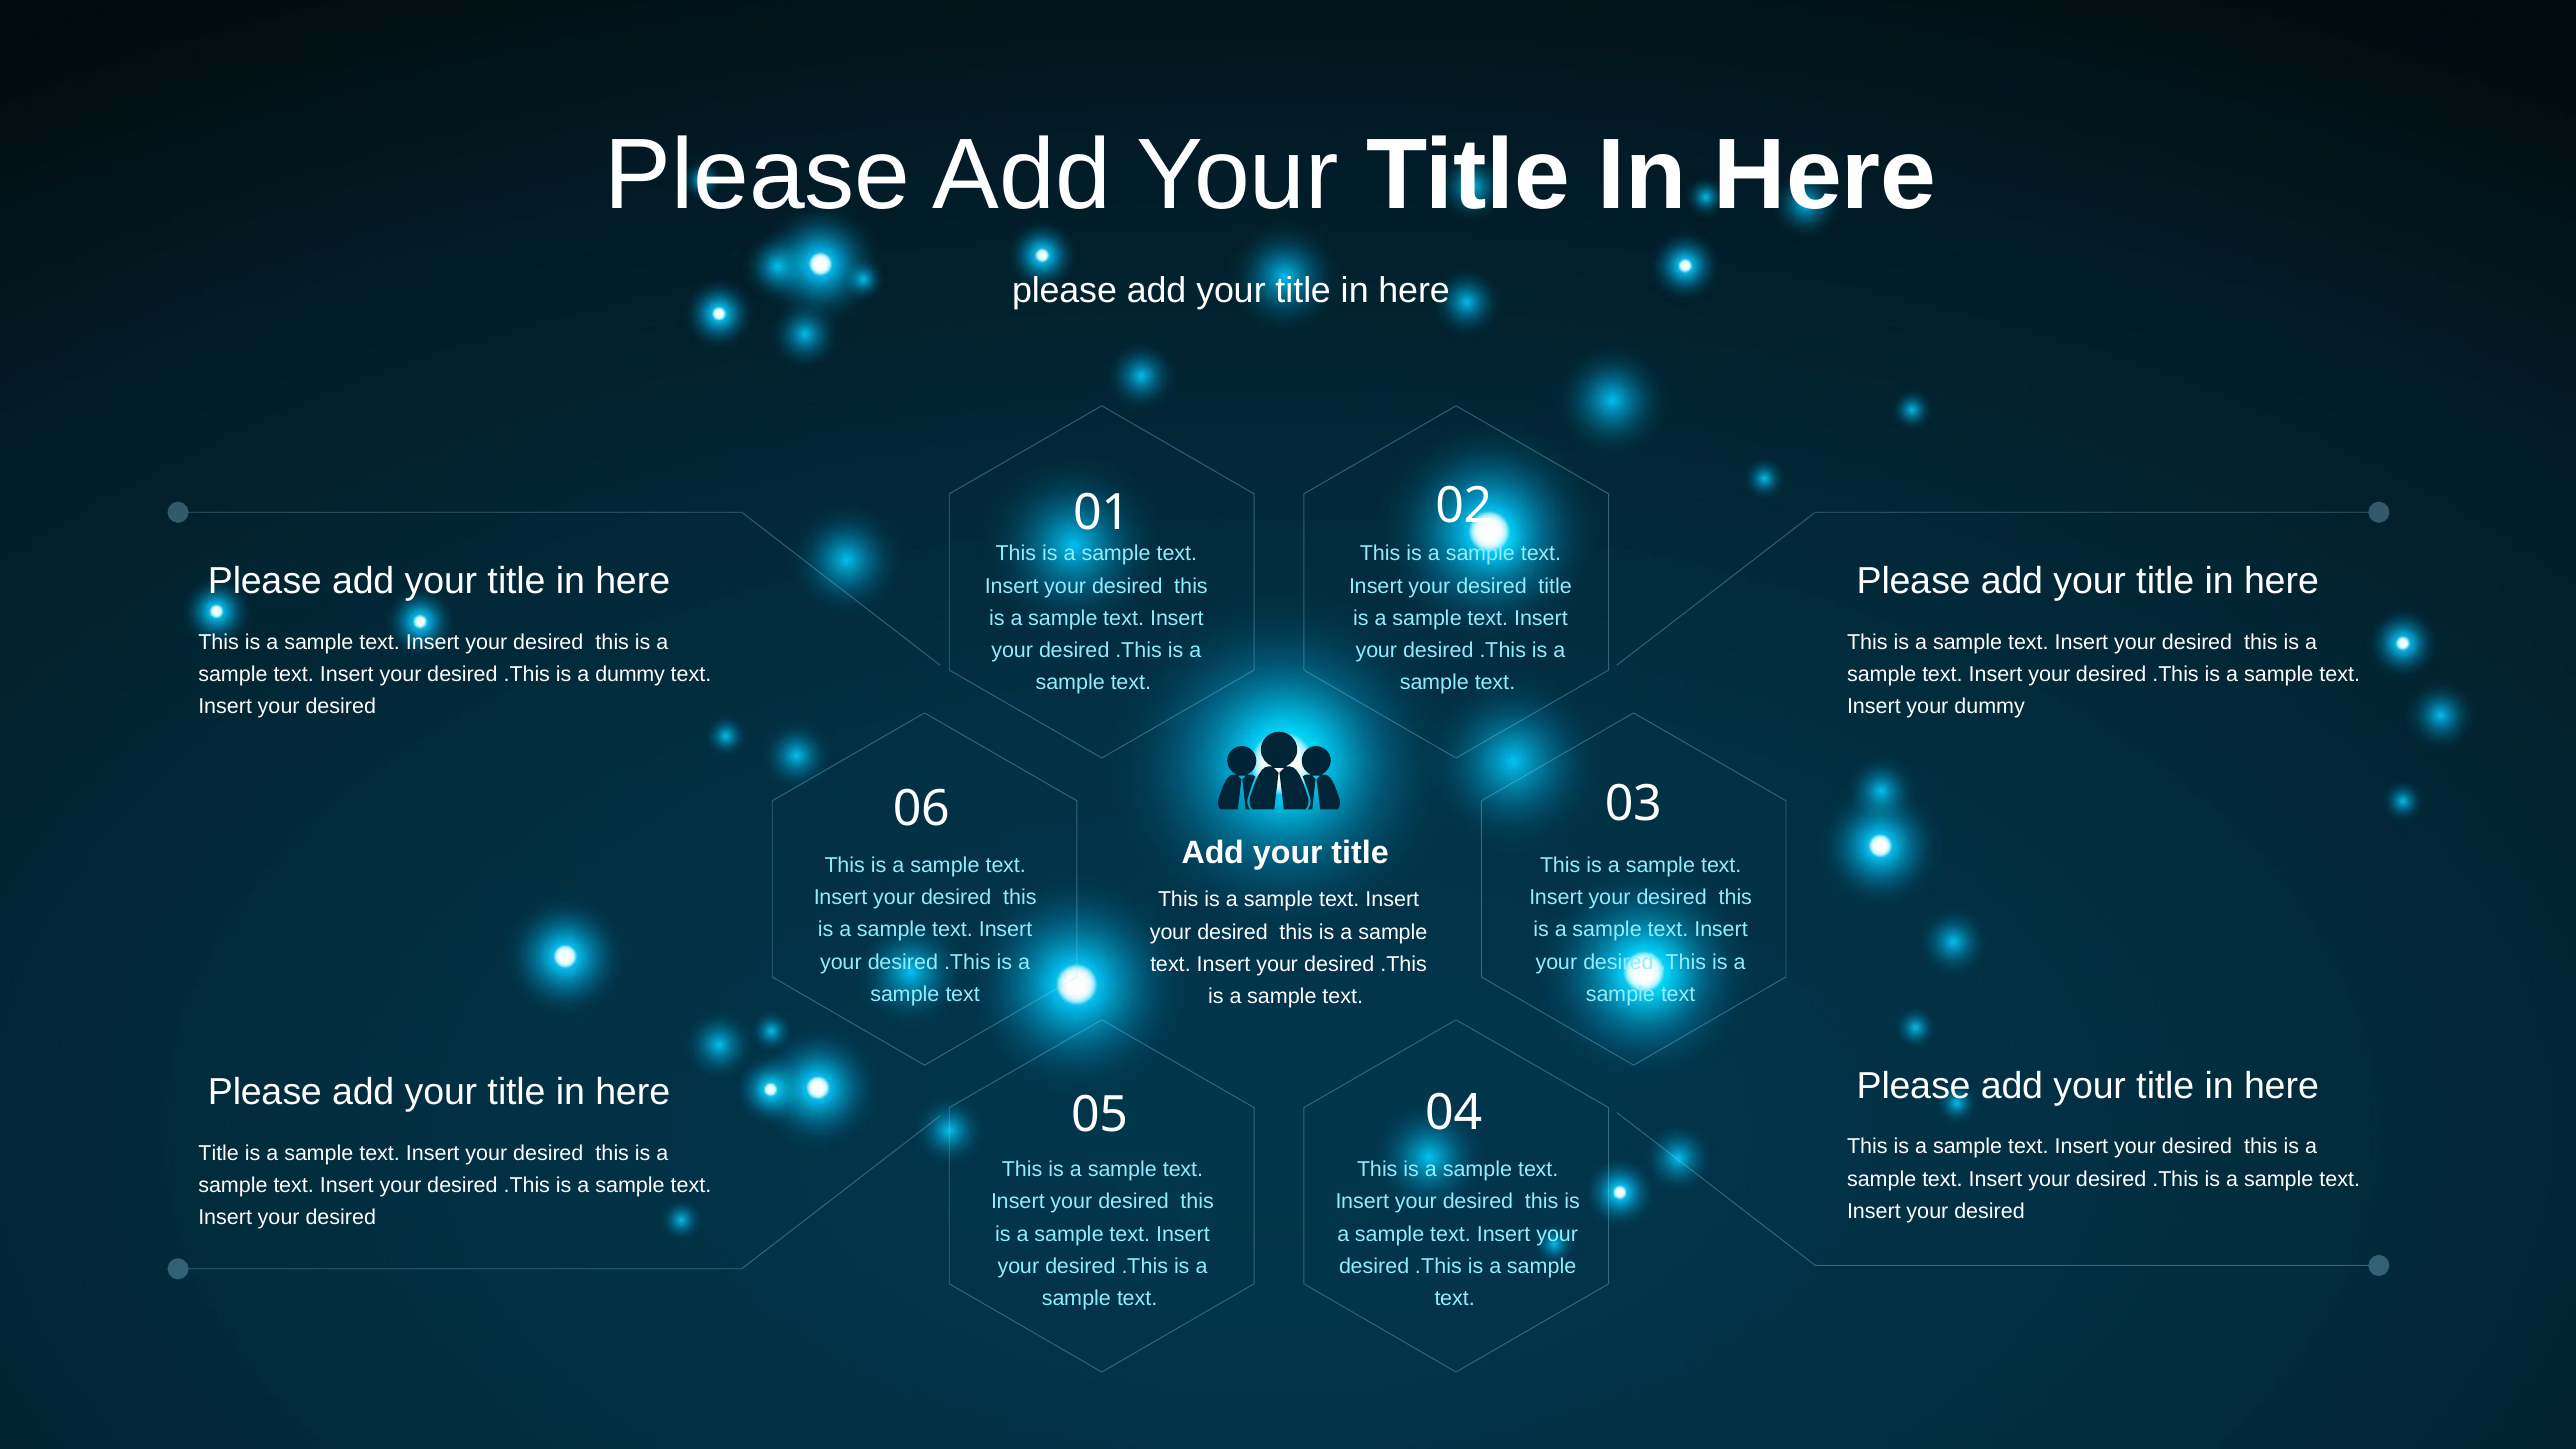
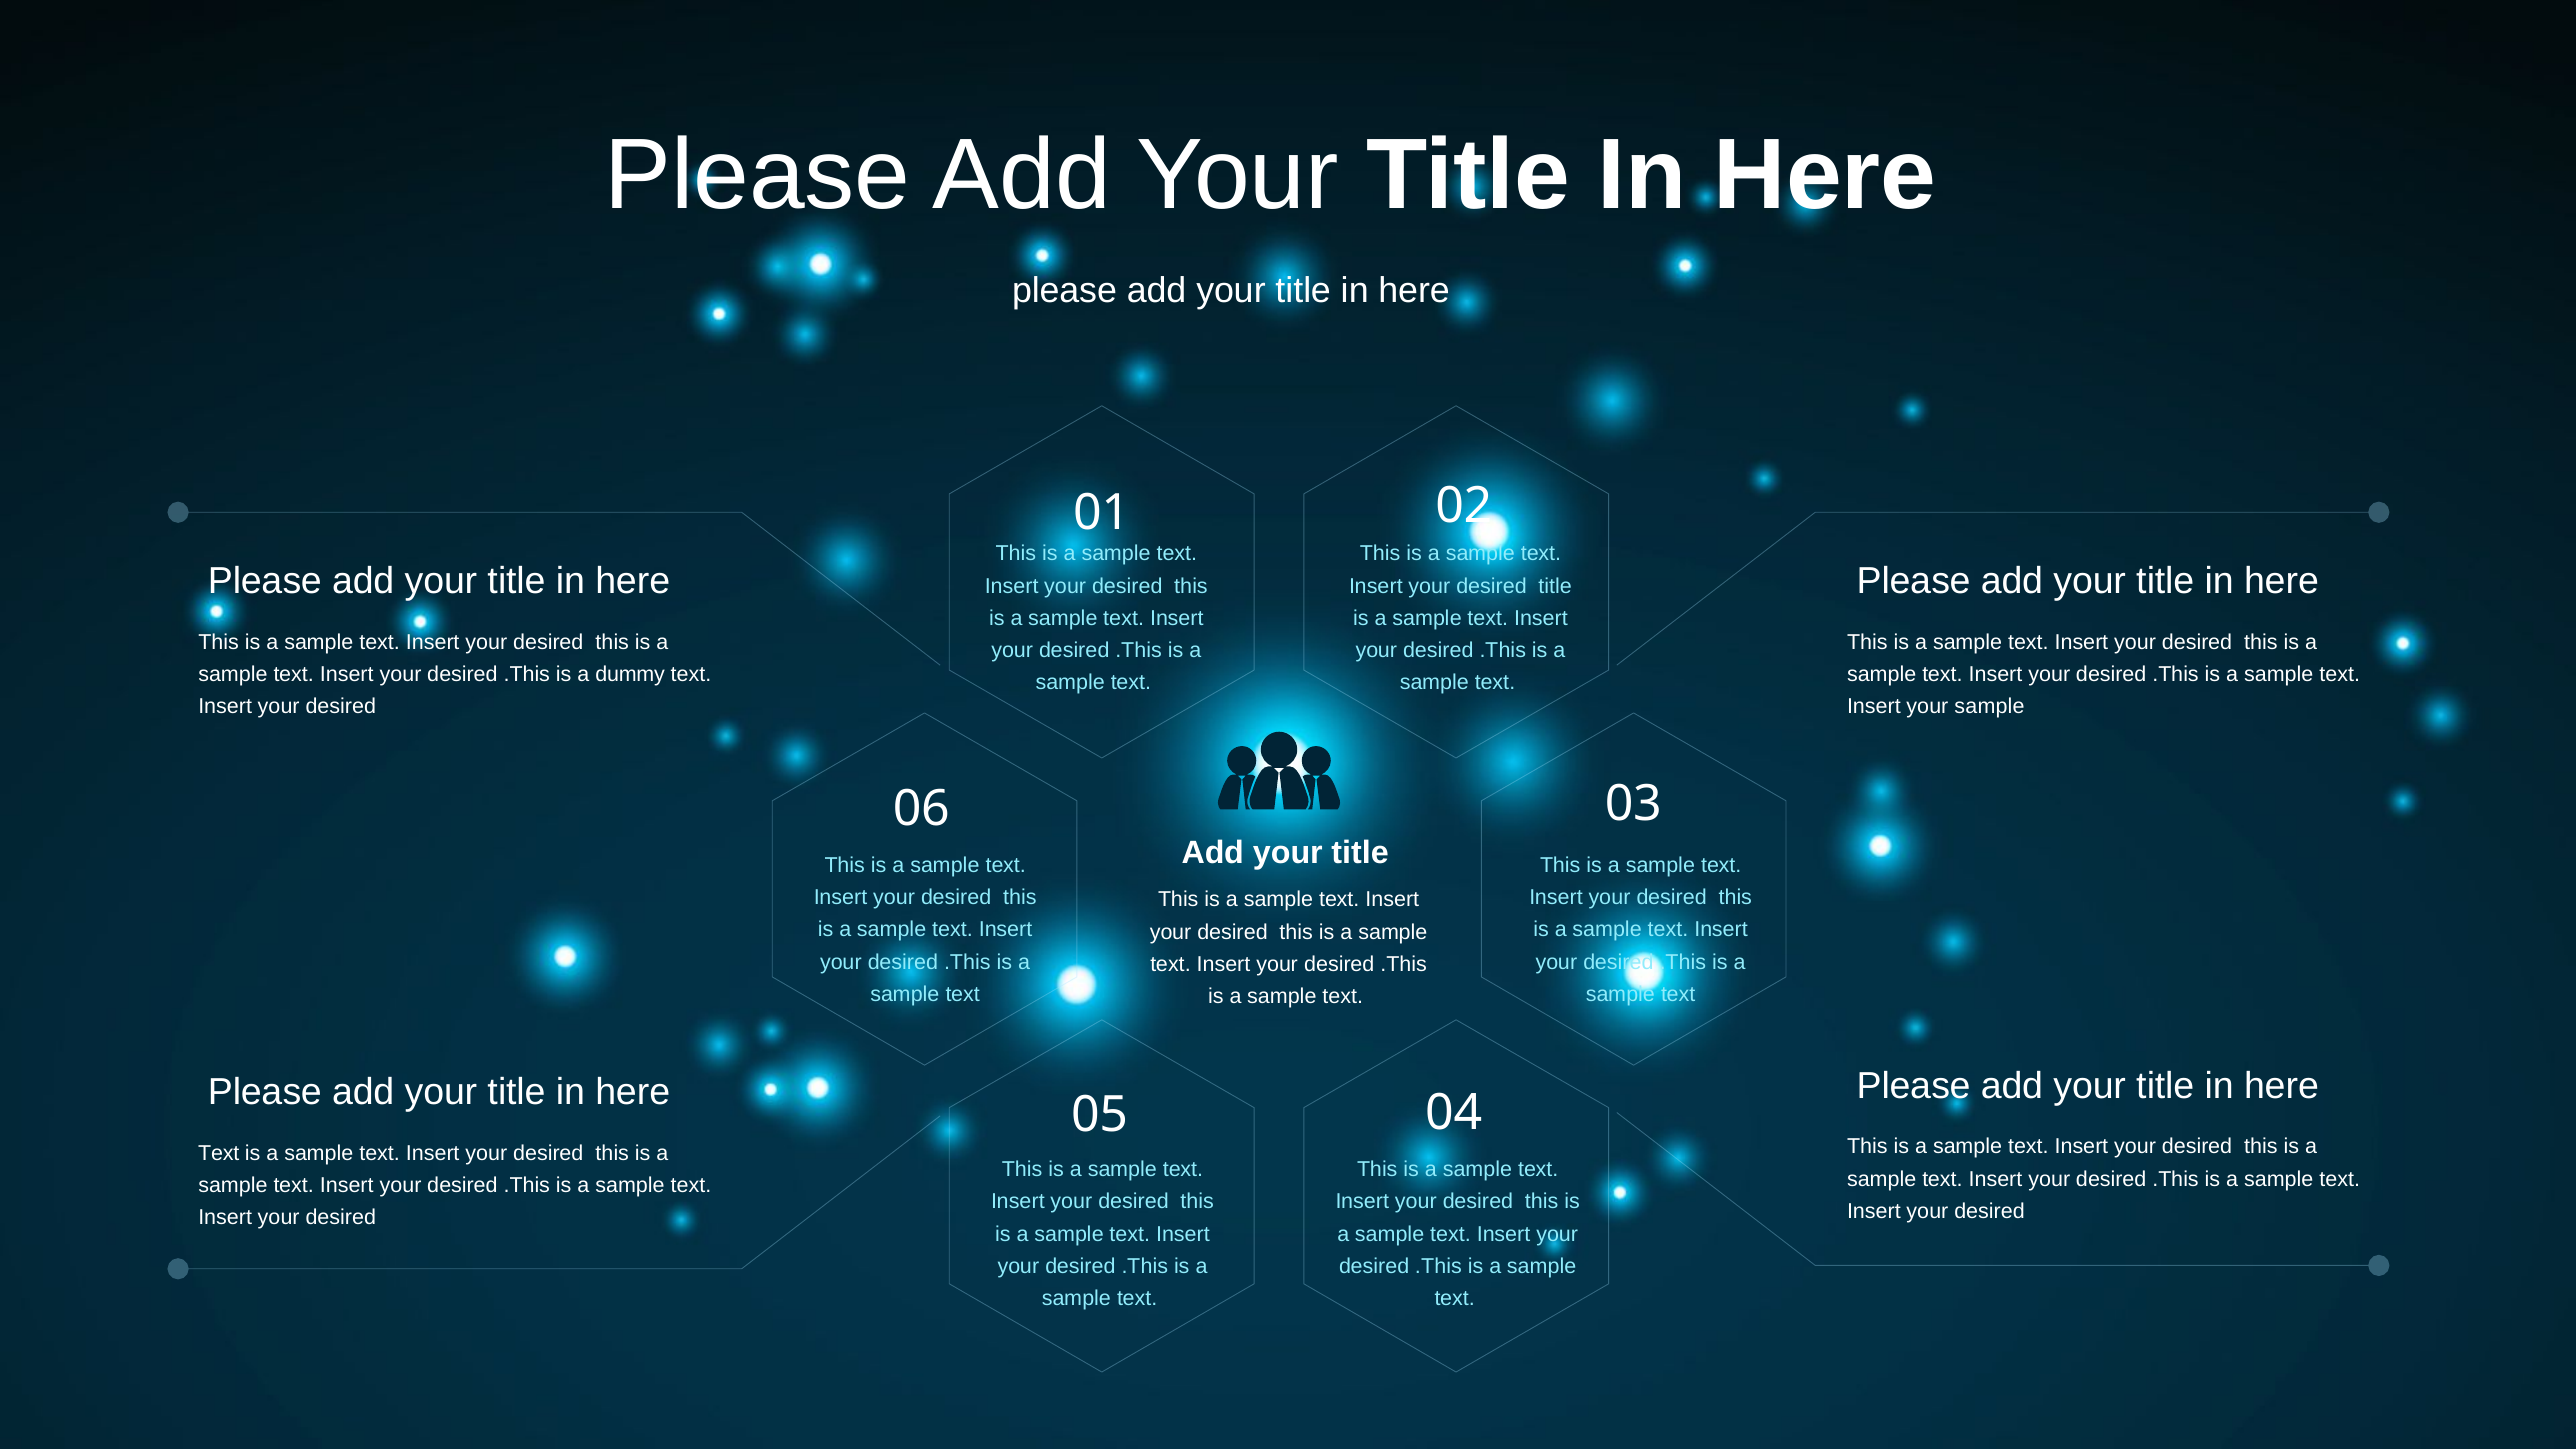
your dummy: dummy -> sample (1990, 707)
Title: Title -> Text (219, 1153)
